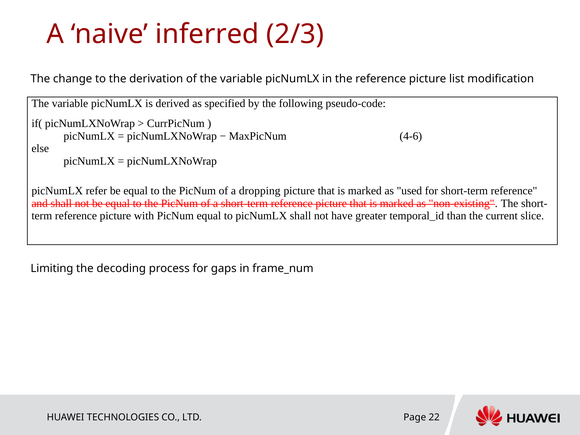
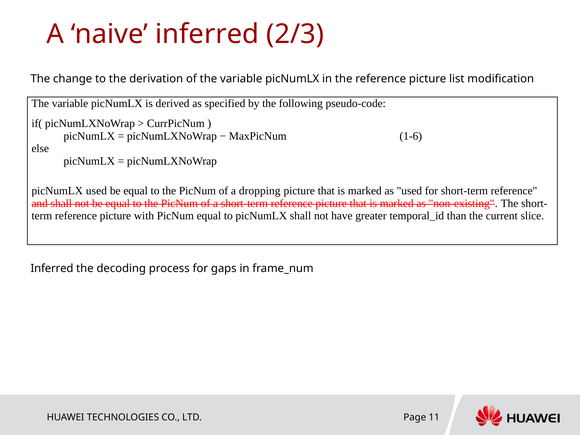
4‑6: 4‑6 -> 1‑6 (411, 136)
picNumLX refer: refer -> used (96, 191)
Limiting: Limiting -> Inferred (52, 268)
22: 22 -> 11 (434, 417)
